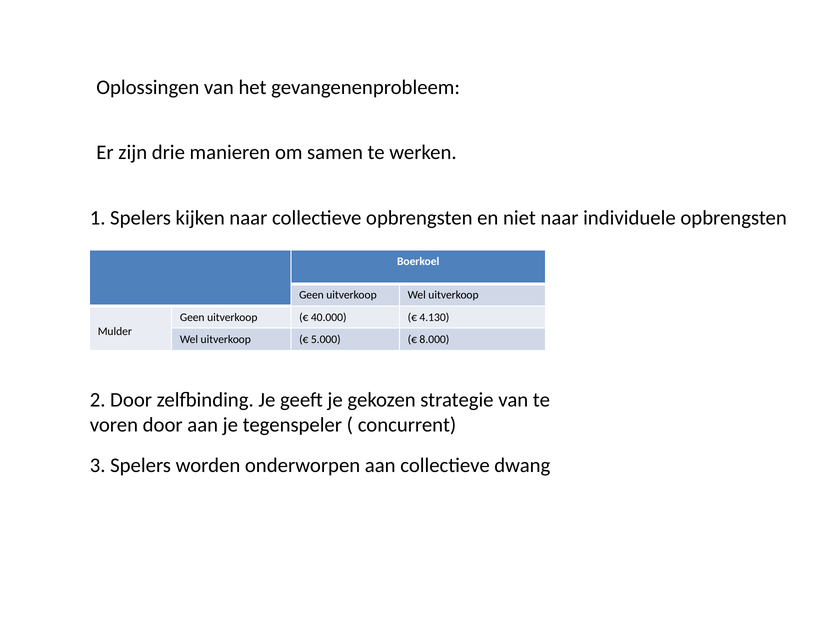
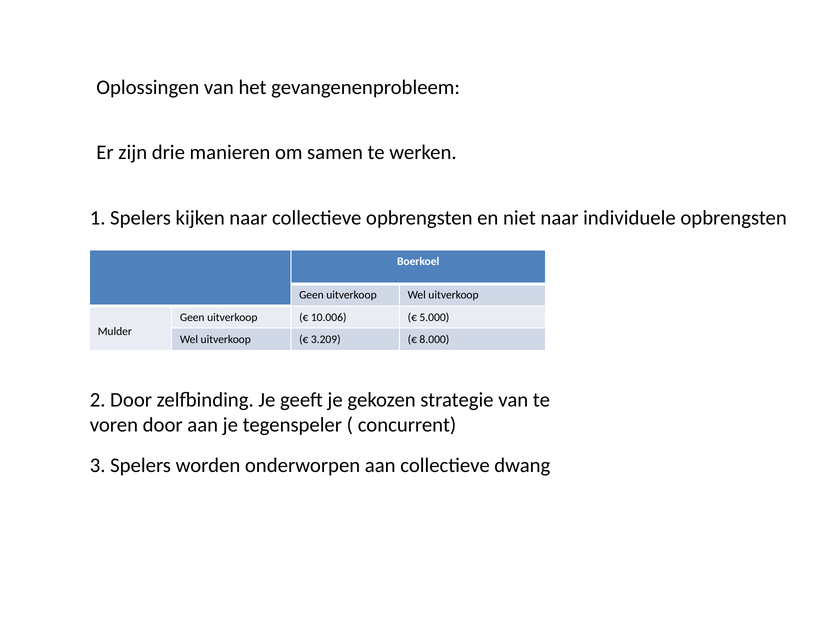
40.000: 40.000 -> 10.006 (329, 318)
4.130: 4.130 -> 5.000 (434, 318)
5.000: 5.000 -> 3.209 (326, 340)
